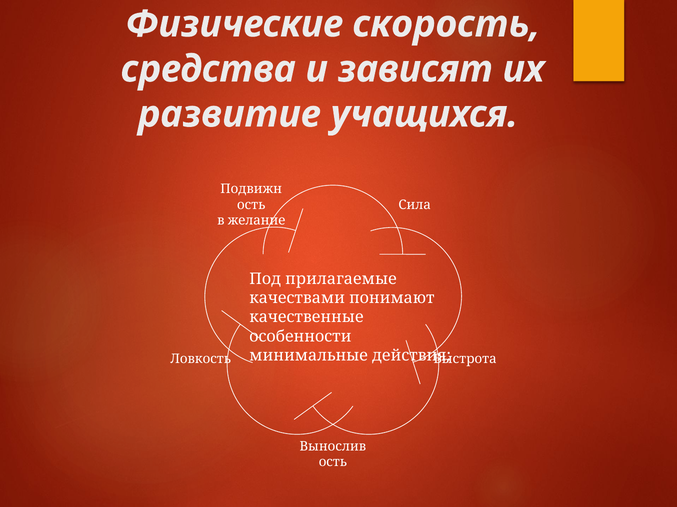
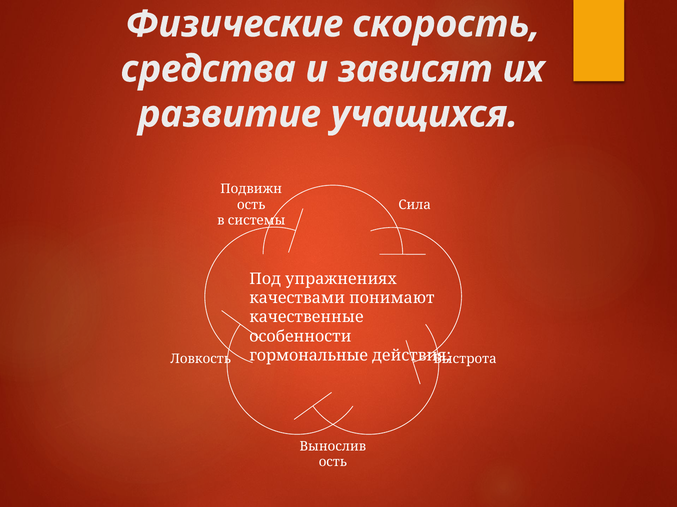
желание: желание -> системы (257, 221)
прилагаемые: прилагаемые -> упражнениях (341, 279)
минимальные: минимальные -> гормональные (309, 356)
